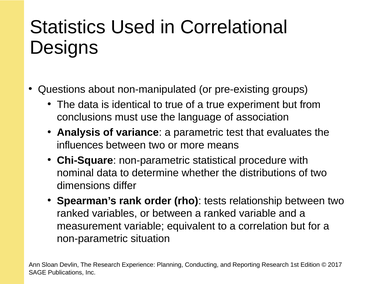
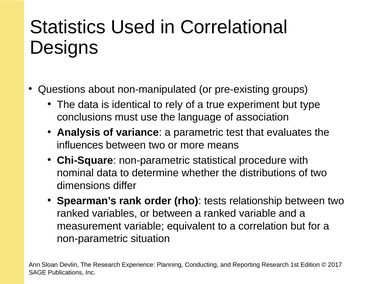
to true: true -> rely (174, 105)
from: from -> type (310, 105)
